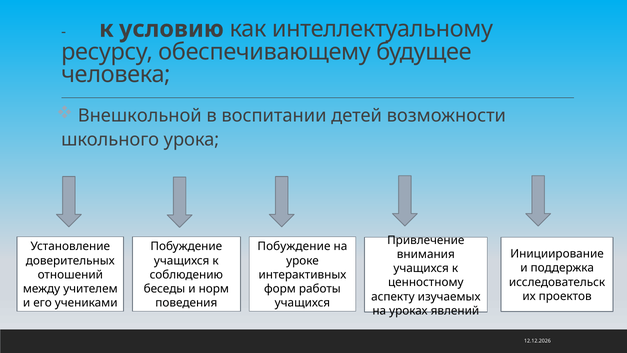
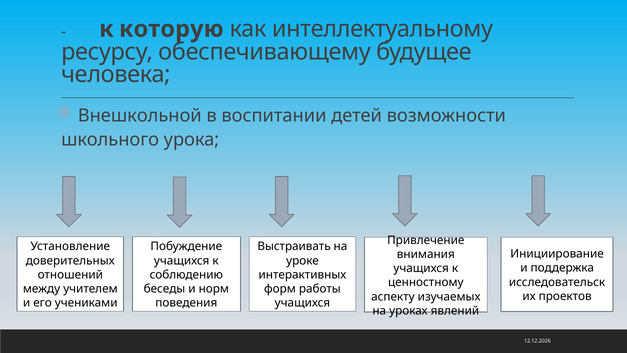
условию: условию -> которую (171, 29)
Побуждение: Побуждение -> Выстраивать (294, 246)
